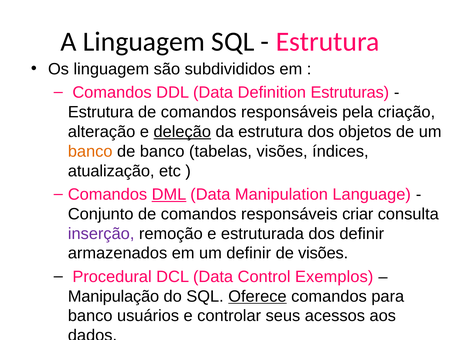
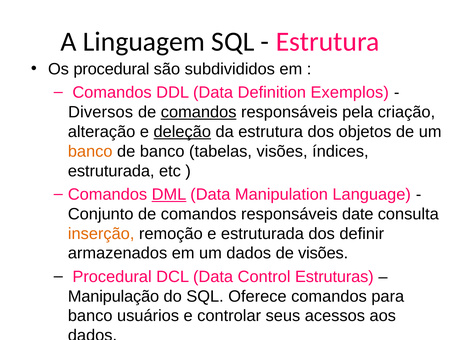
Os linguagem: linguagem -> procedural (111, 69)
Estruturas: Estruturas -> Exemplos (350, 93)
Estrutura: Estrutura -> Diversos (101, 112)
comandos underline: none -> present (199, 112)
atualização: atualização -> estruturada (111, 171)
criar: criar -> date (358, 214)
inserção colour: purple -> orange (101, 234)
um definir: definir -> dados (249, 254)
Exemplos: Exemplos -> Estruturas (334, 277)
Oferece underline: present -> none (257, 297)
